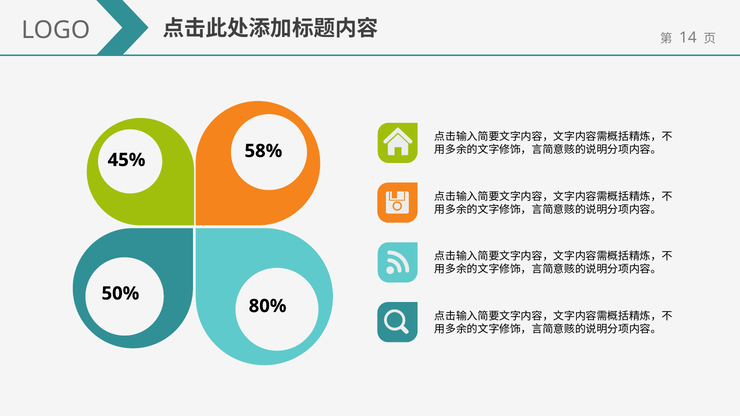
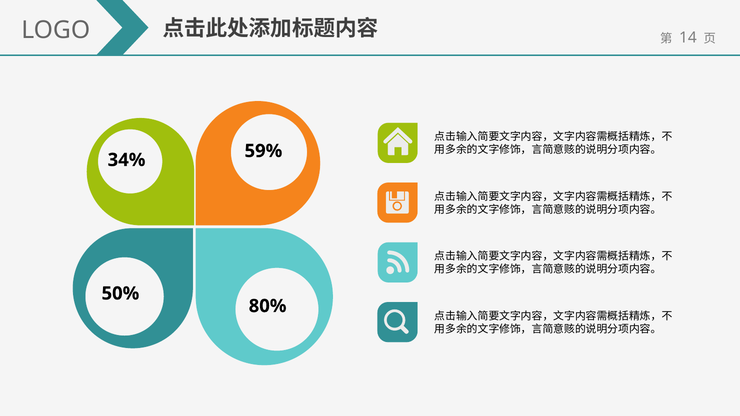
58%: 58% -> 59% (263, 151)
45%: 45% -> 34% (127, 160)
